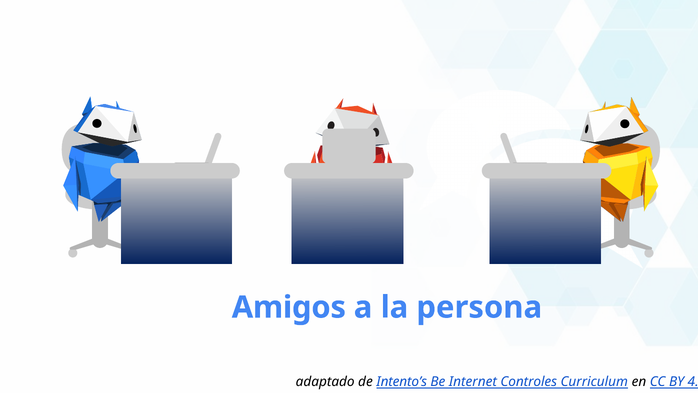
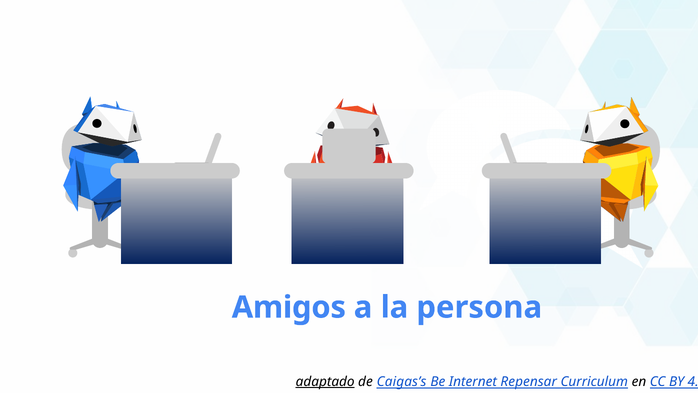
adaptado underline: none -> present (325, 381)
Intento’s: Intento’s -> Caigas’s (402, 381)
Controles: Controles -> Repensar (529, 381)
